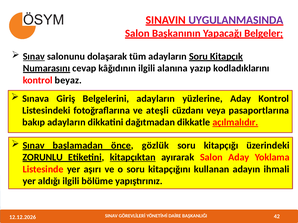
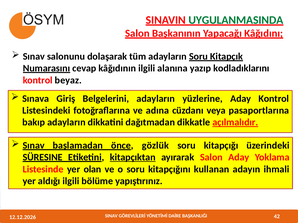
UYGULANMASINDA colour: purple -> green (236, 20)
Belgeler: Belgeler -> Kâğıdını (264, 33)
Sınav underline: present -> none (34, 57)
ateşli: ateşli -> adına (157, 111)
ZORUNLU: ZORUNLU -> SÜRESINE (43, 158)
aşırı: aşırı -> olan (92, 170)
